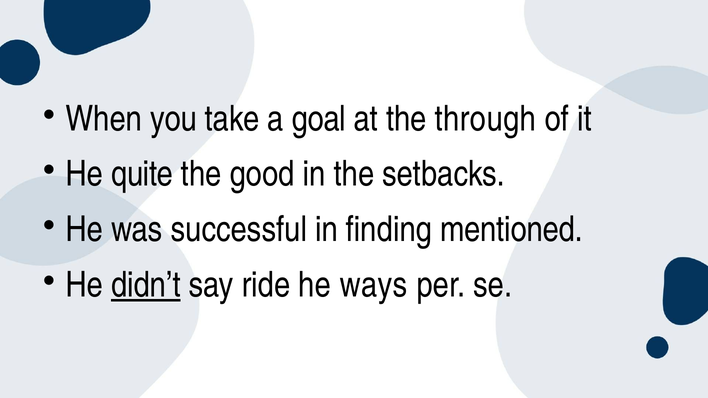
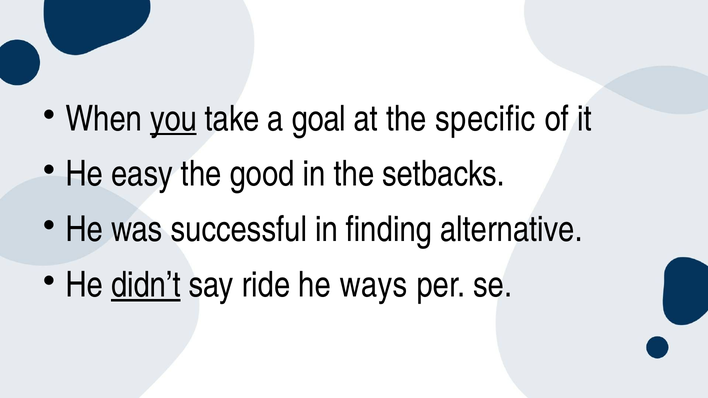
you underline: none -> present (174, 119)
through: through -> specific (485, 119)
quite: quite -> easy (142, 174)
mentioned: mentioned -> alternative (511, 230)
